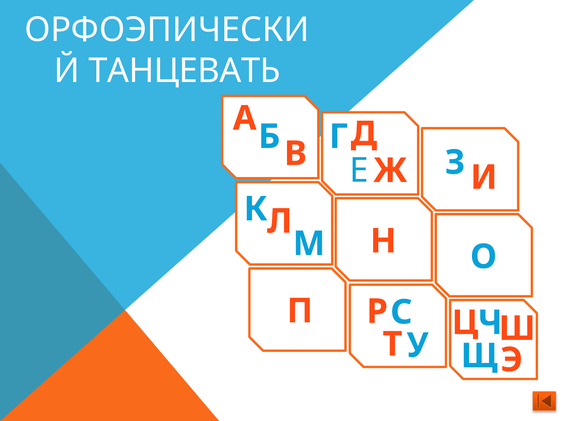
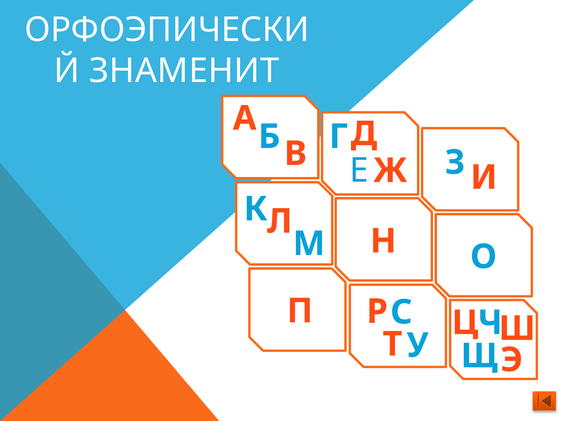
ТАНЦЕВАТЬ: ТАНЦЕВАТЬ -> ЗНАМЕНИТ (184, 71)
